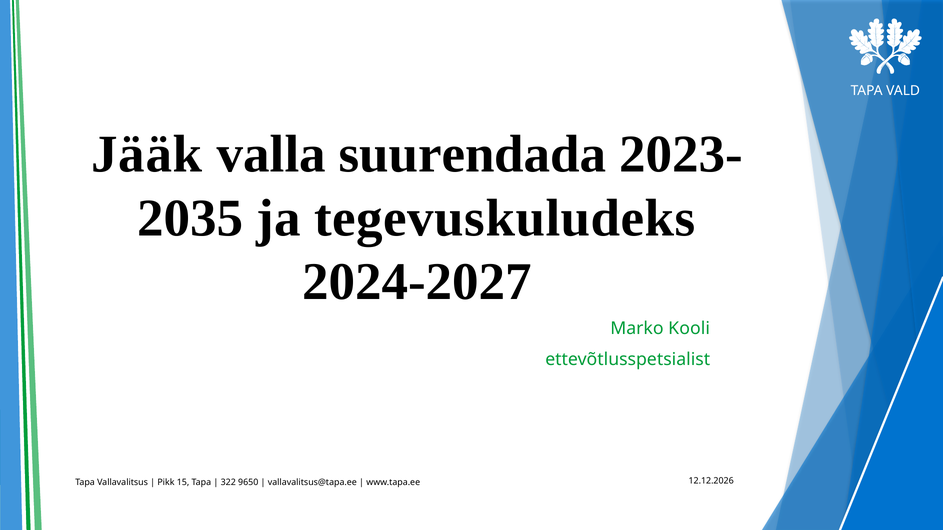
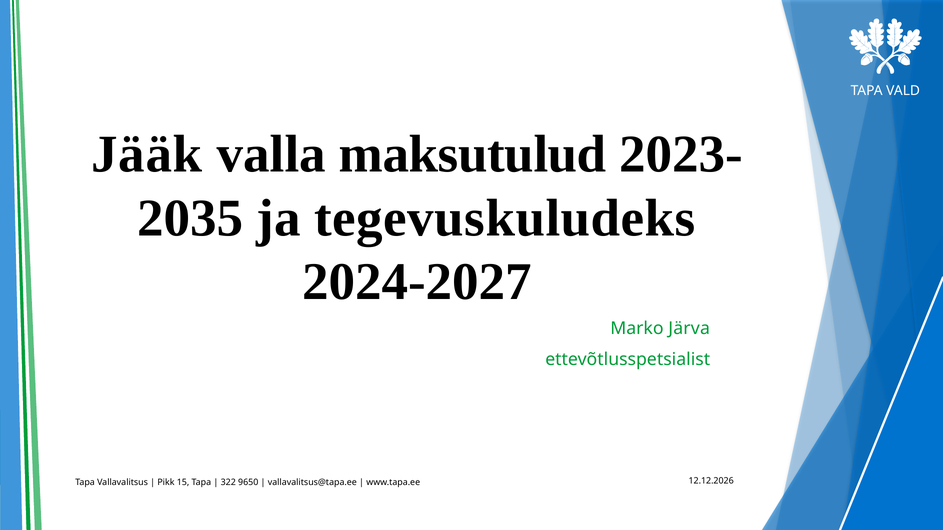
suurendada: suurendada -> maksutulud (473, 155)
Kooli: Kooli -> Järva (689, 329)
